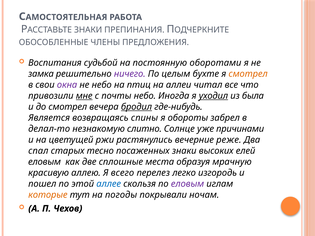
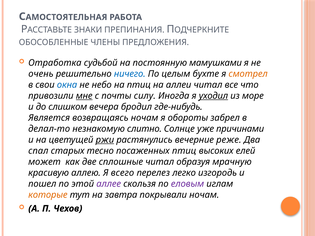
Воспитания: Воспитания -> Отработка (55, 63)
оборотами: оборотами -> мамушками (216, 63)
замка: замка -> очень (41, 74)
ничего colour: purple -> blue (130, 74)
окна colour: purple -> blue (67, 85)
почты небо: небо -> силу (145, 96)
была: была -> море (253, 96)
до смотрел: смотрел -> слишком (68, 107)
бродил underline: present -> none (136, 107)
возвращаясь спины: спины -> ночам (145, 118)
ржи underline: none -> present (105, 140)
посаженных знаки: знаки -> птиц (184, 151)
еловым: еловым -> может (44, 162)
сплошные места: места -> читал (160, 162)
аллее colour: blue -> purple (109, 184)
погоды: погоды -> завтра (121, 195)
